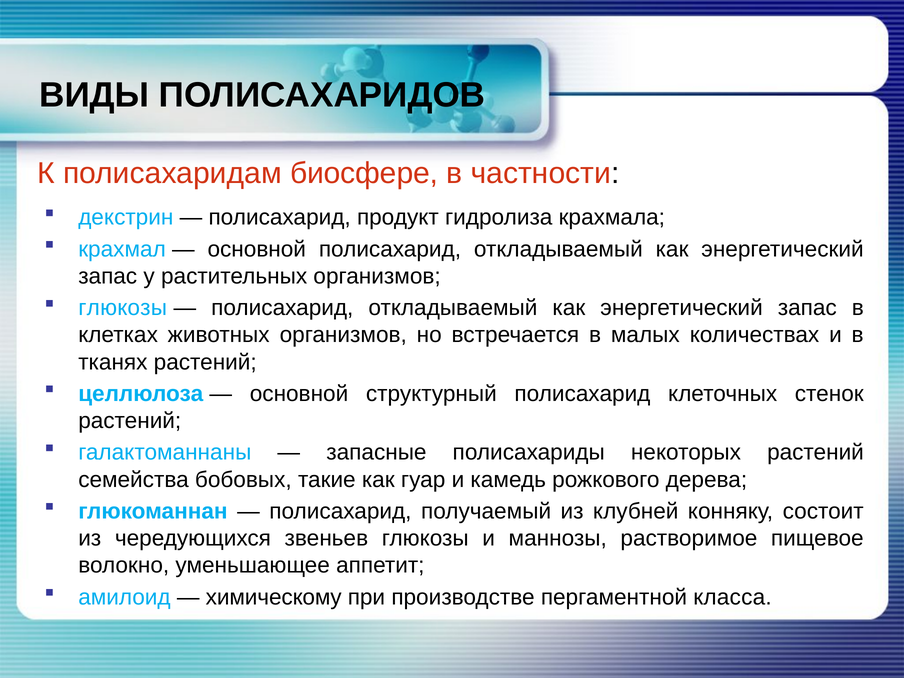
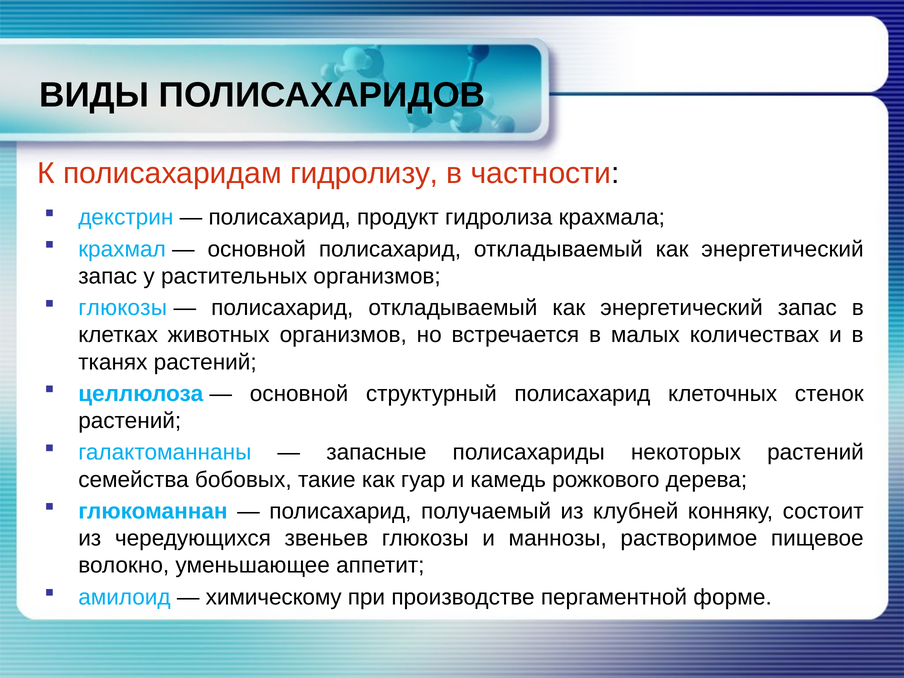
биосфере: биосфере -> гидролизу (364, 173)
класса: класса -> форме (733, 597)
